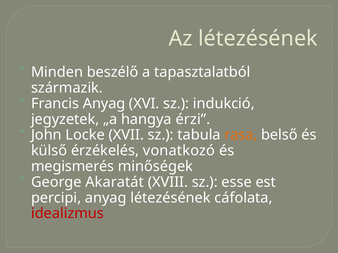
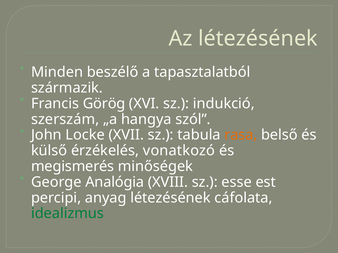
Francis Anyag: Anyag -> Görög (104, 104)
jegyzetek: jegyzetek -> szerszám (65, 119)
érzi: érzi -> szól (193, 119)
Akaratát: Akaratát -> Analógia (115, 182)
idealizmus colour: red -> green (67, 214)
